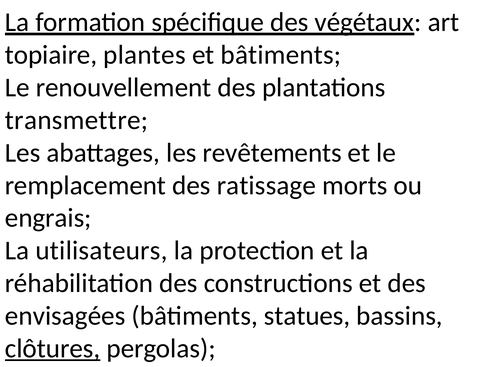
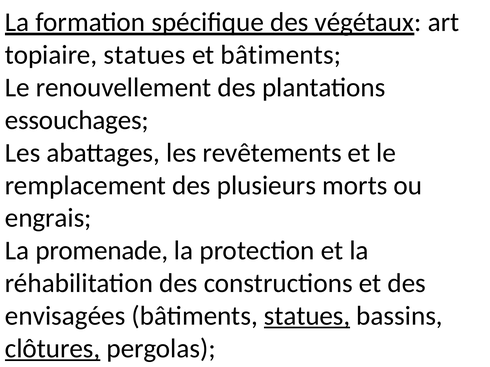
topiaire plantes: plantes -> statues (144, 55)
transmettre: transmettre -> essouchages (77, 120)
ratissage: ratissage -> plusieurs (266, 186)
utilisateurs: utilisateurs -> promenade (102, 251)
statues underline: none -> present (307, 316)
